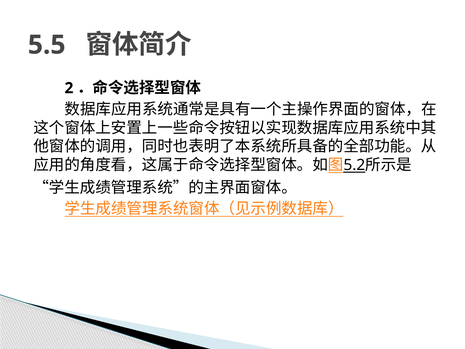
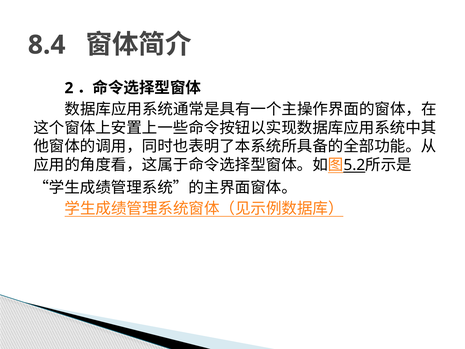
5.5: 5.5 -> 8.4 (47, 45)
